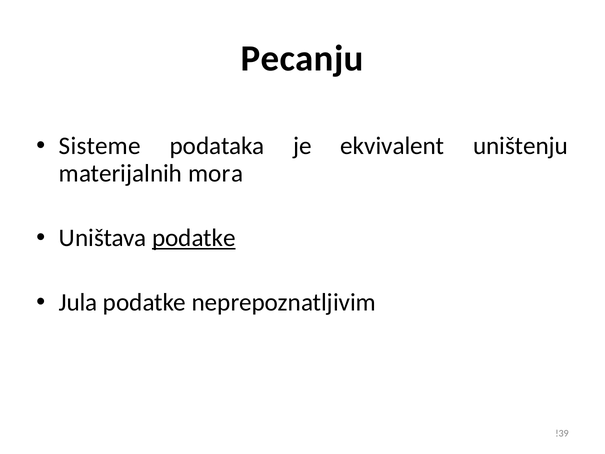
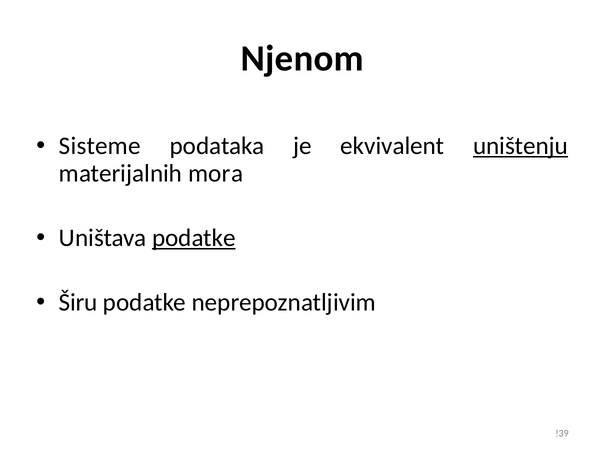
Pecanju: Pecanju -> Njenom (302, 59)
uništenju underline: none -> present (521, 146)
Jula: Jula -> Širu (78, 302)
